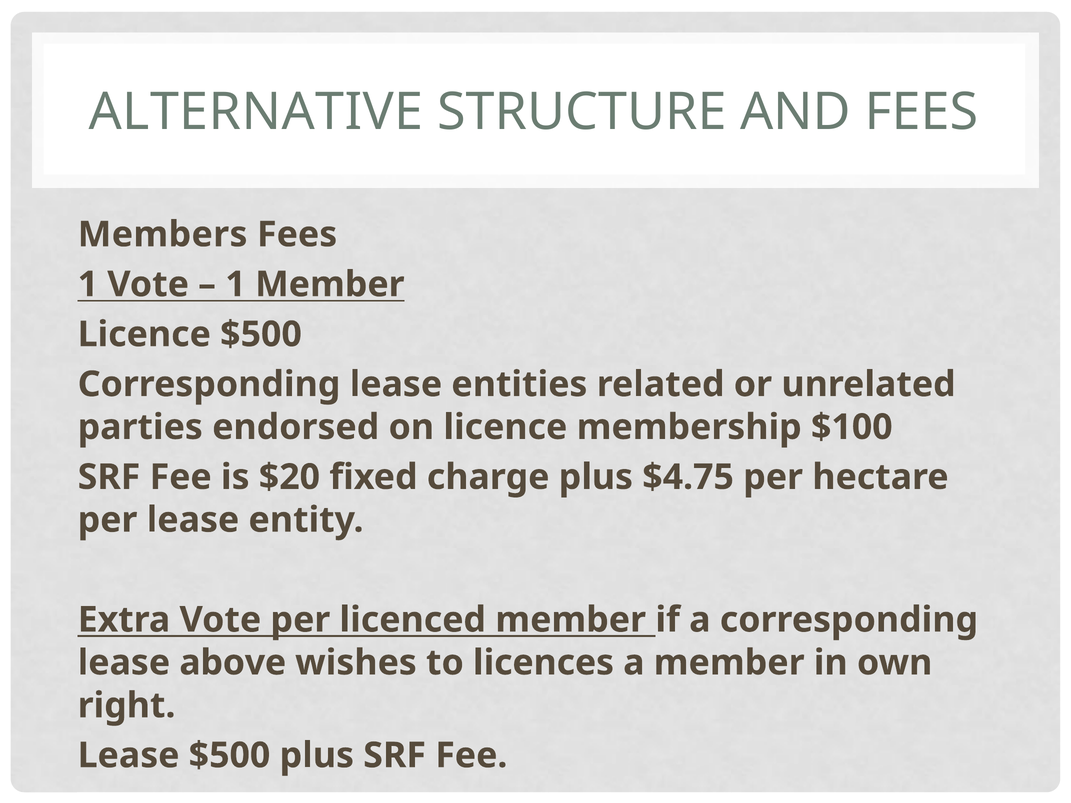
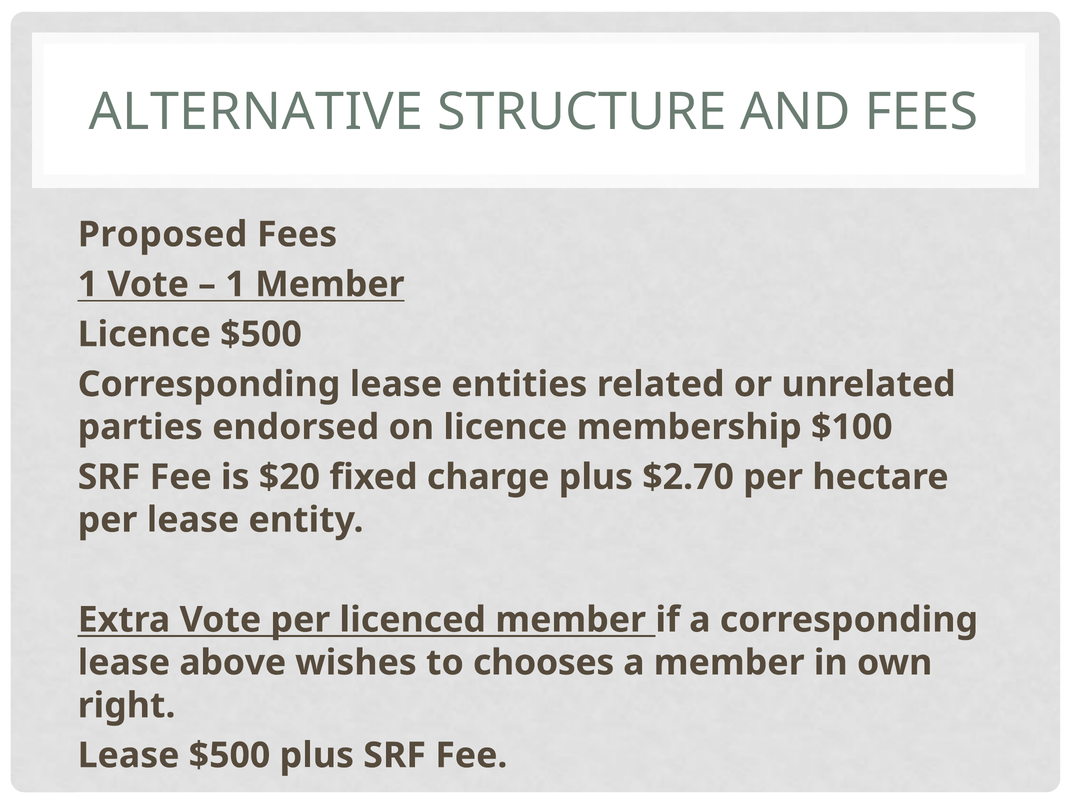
Members: Members -> Proposed (163, 235)
$4.75: $4.75 -> $2.70 (688, 477)
licences: licences -> chooses (544, 663)
